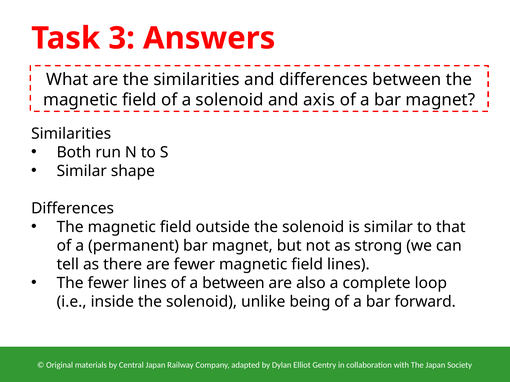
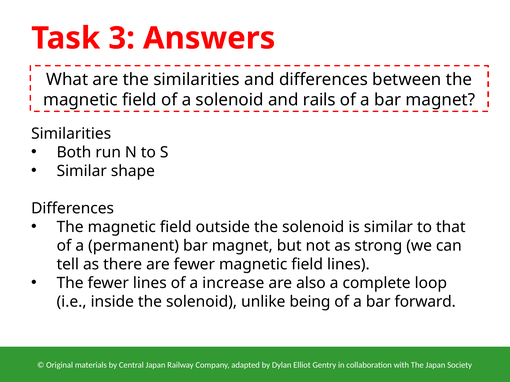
axis: axis -> rails (319, 100)
a between: between -> increase (233, 283)
